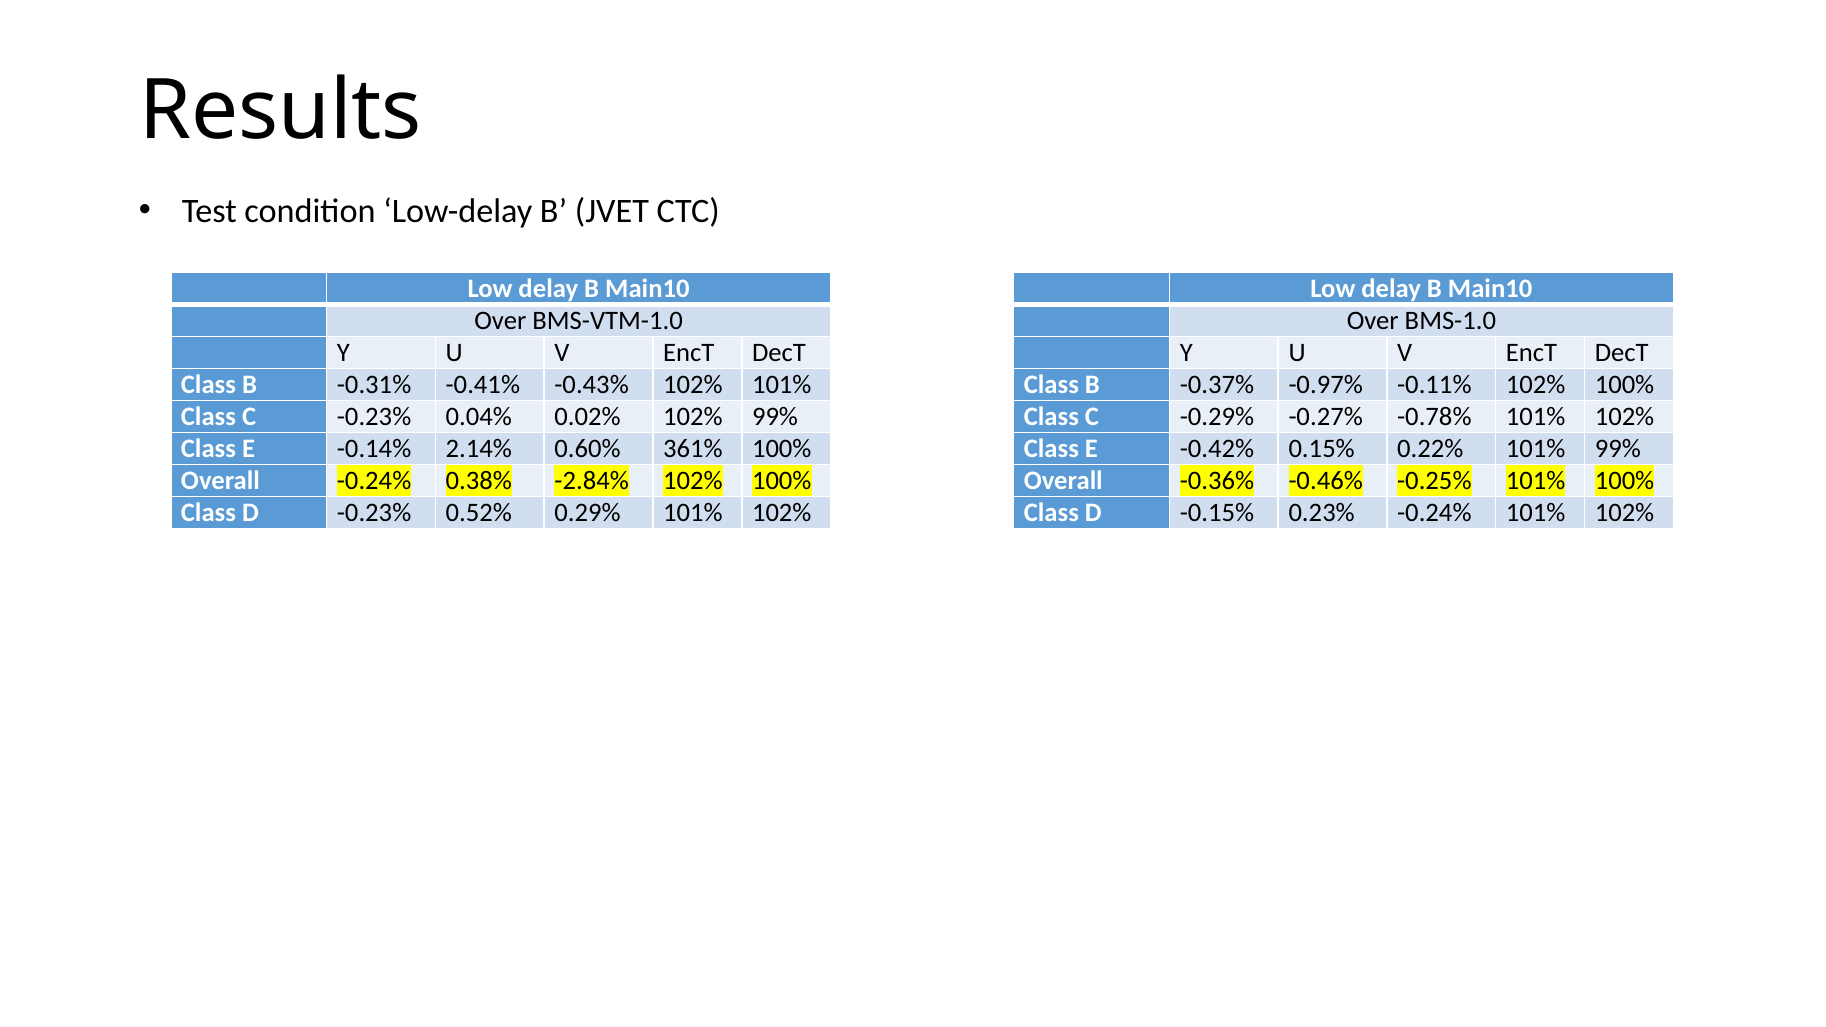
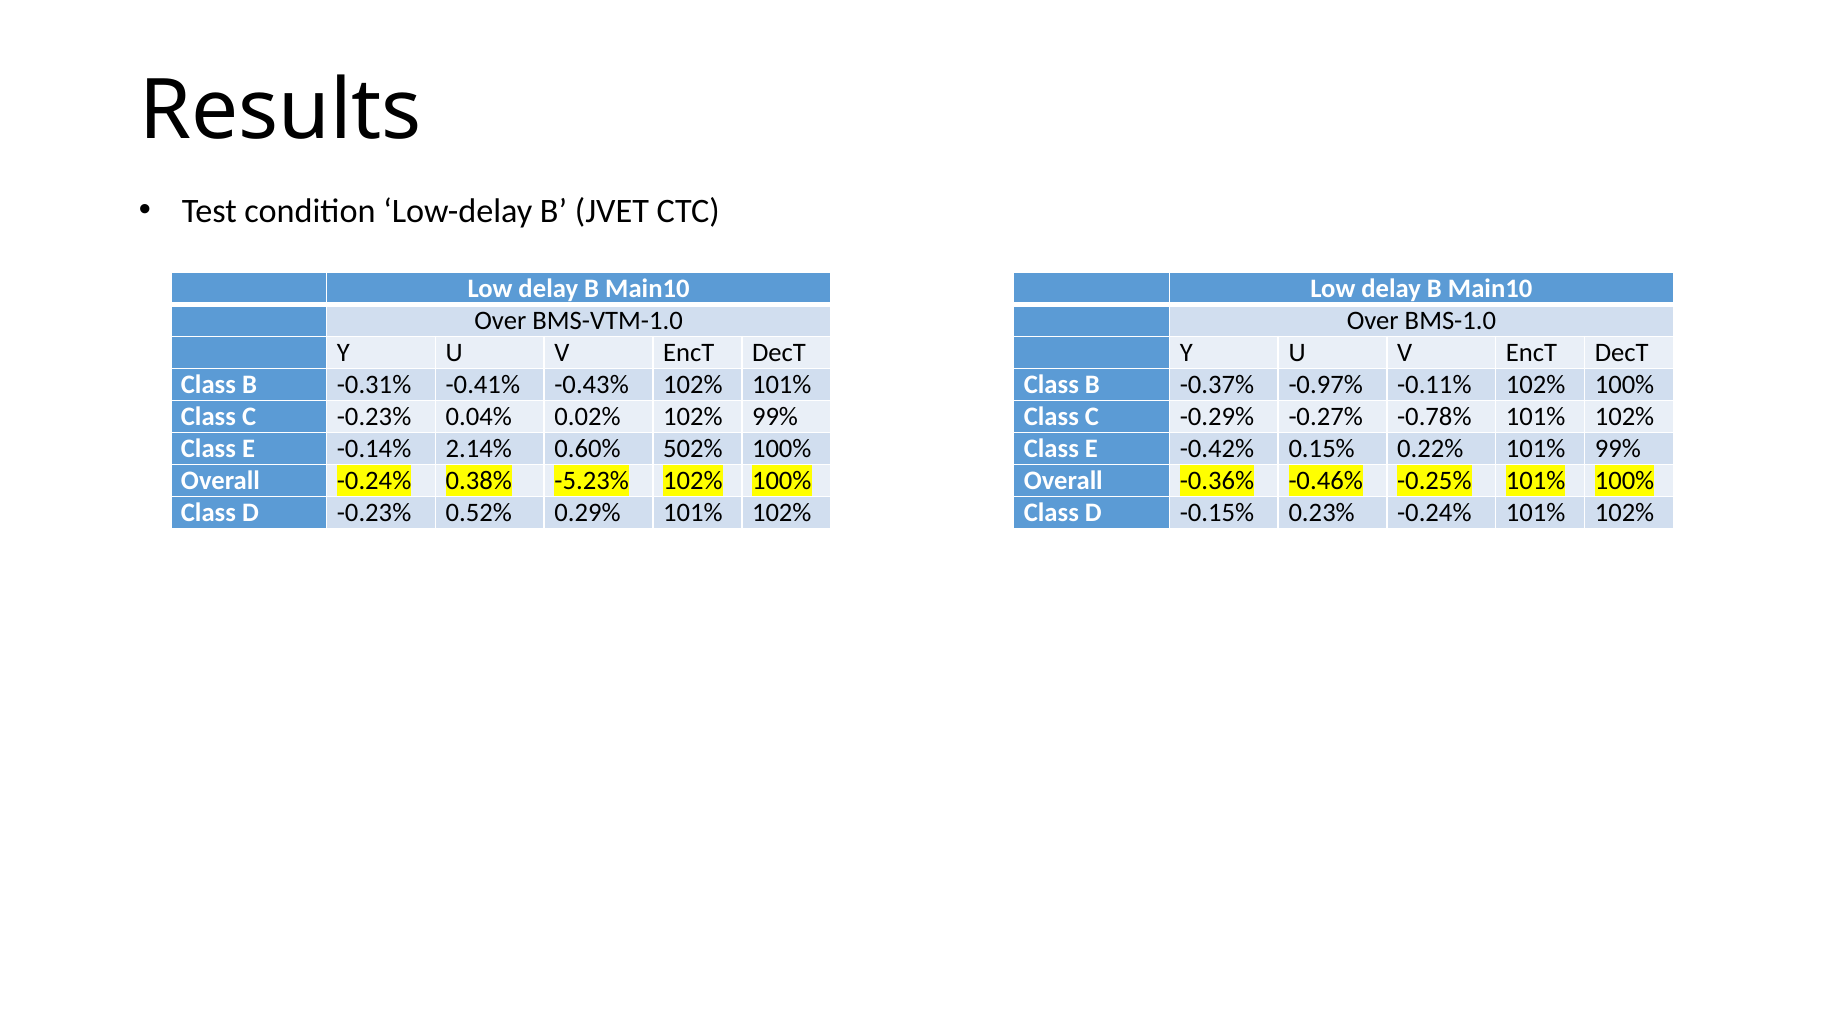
361%: 361% -> 502% (693, 449)
-2.84%: -2.84% -> -5.23% (592, 481)
